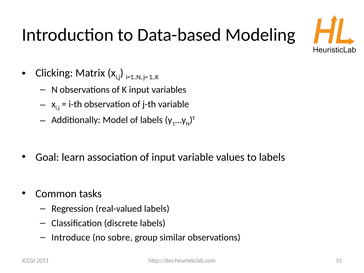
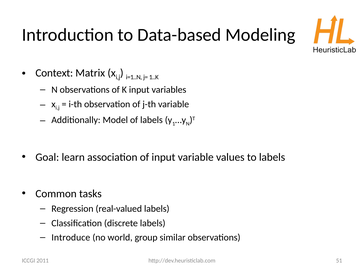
Clicking: Clicking -> Context (54, 73)
sobre: sobre -> world (120, 238)
